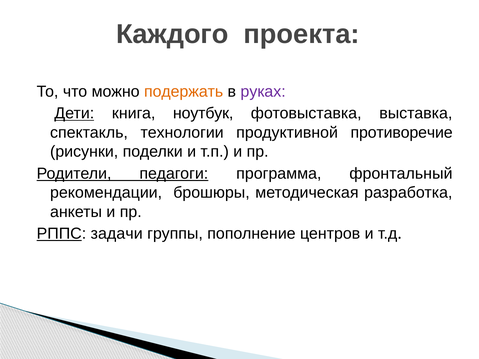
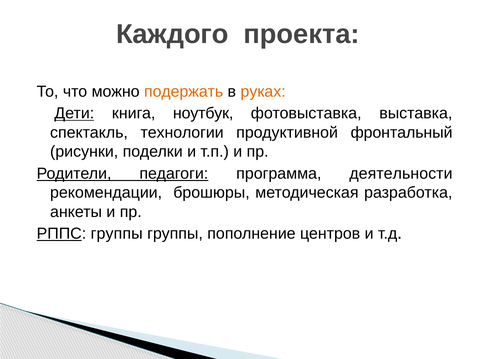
руках colour: purple -> orange (263, 92)
противоречие: противоречие -> фронтальный (402, 133)
фронтальный: фронтальный -> деятельности (401, 174)
РППС задачи: задачи -> группы (117, 234)
